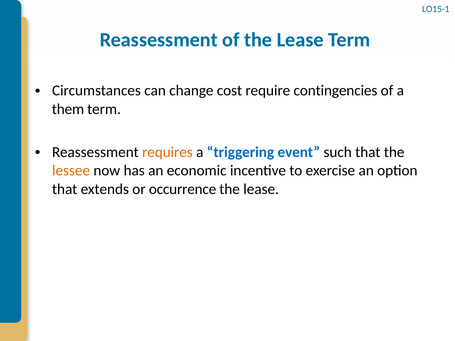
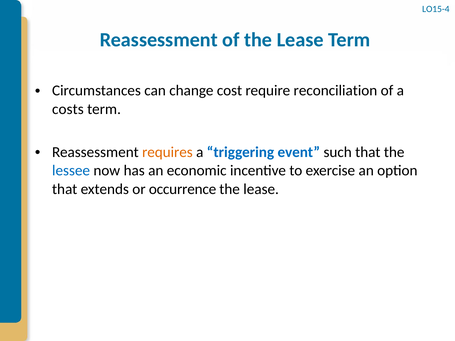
LO15-1: LO15-1 -> LO15-4 (436, 9)
contingencies: contingencies -> reconciliation (335, 91)
them: them -> costs (68, 109)
lessee colour: orange -> blue (71, 171)
